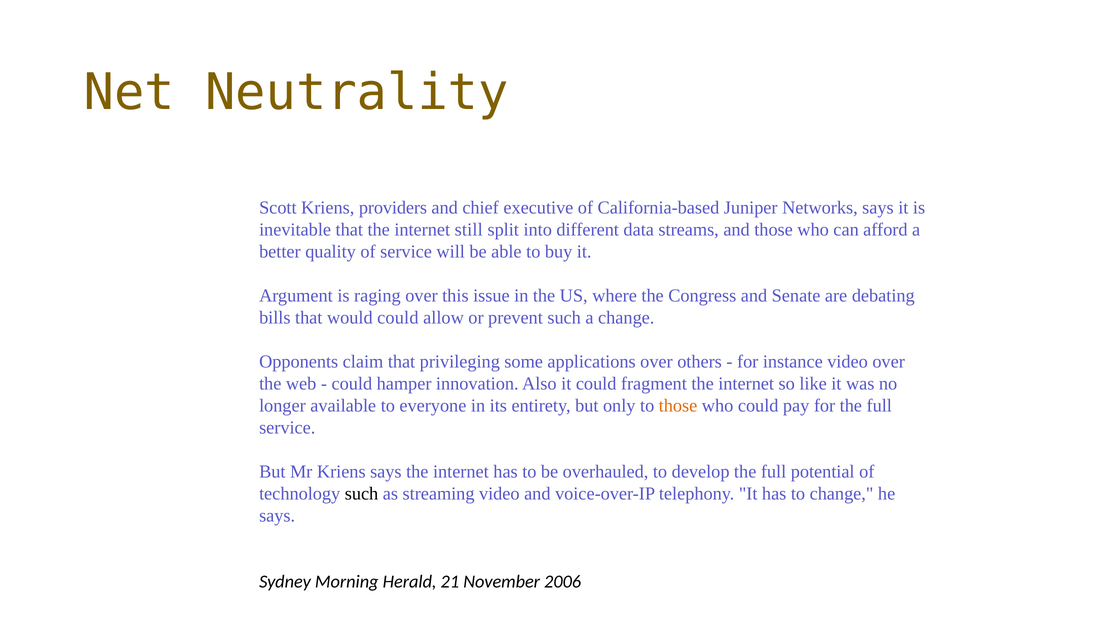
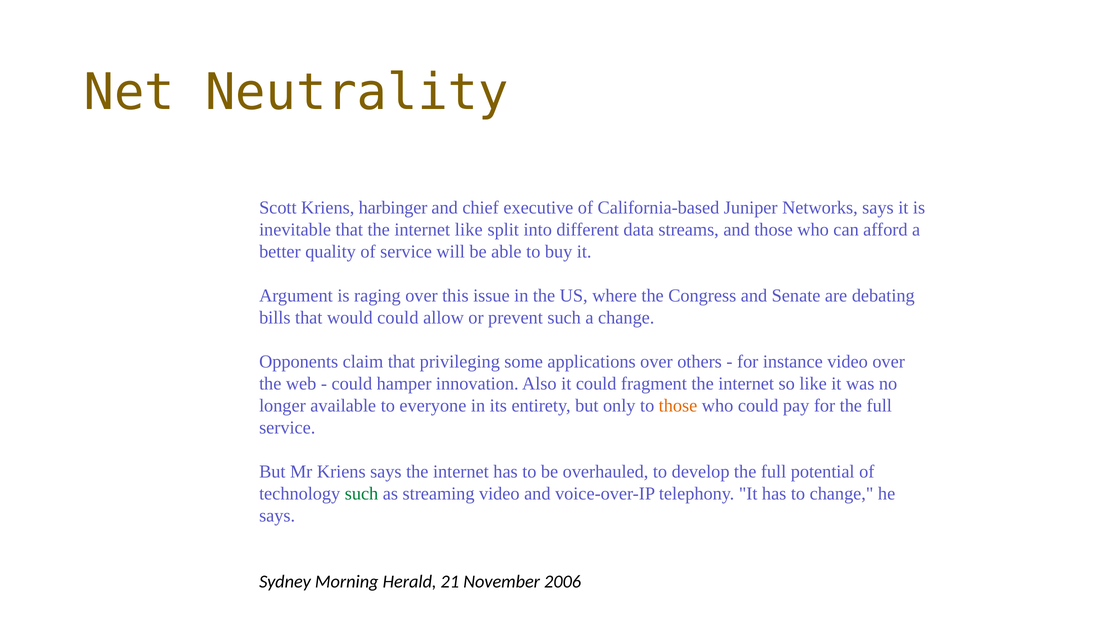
providers: providers -> harbinger (393, 208)
internet still: still -> like (469, 230)
such colour: black -> green (362, 494)
